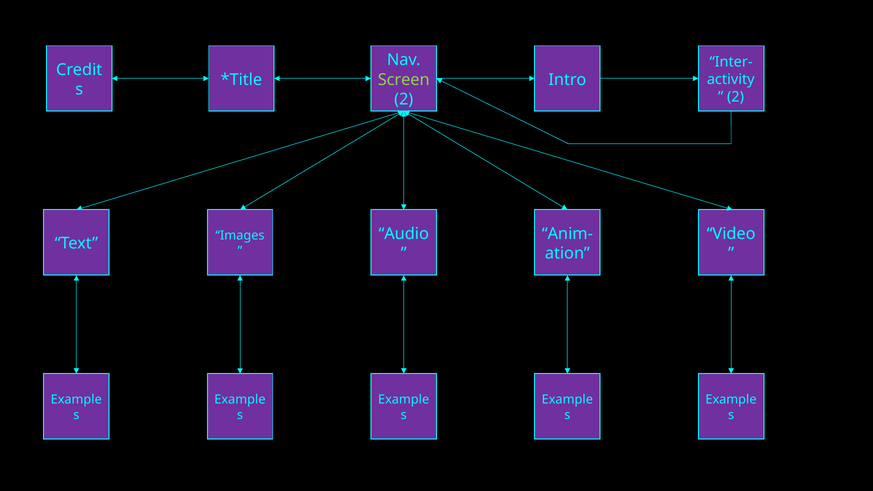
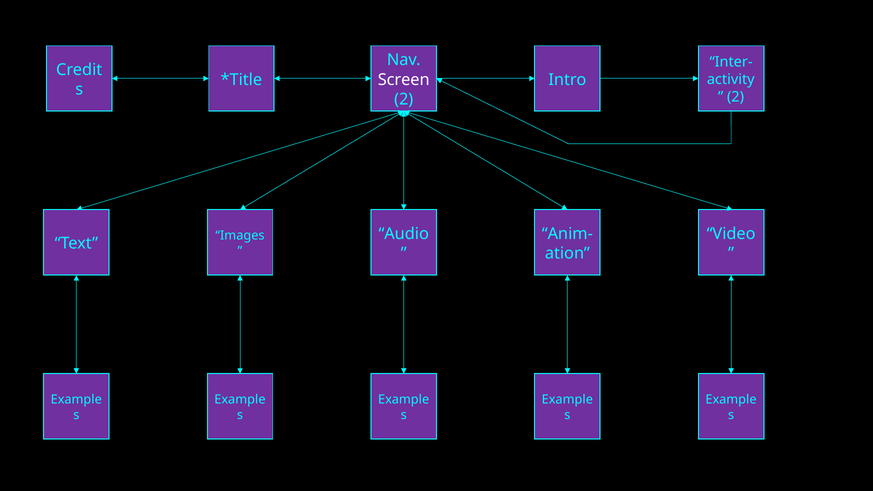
Screen colour: light green -> white (404, 80)
